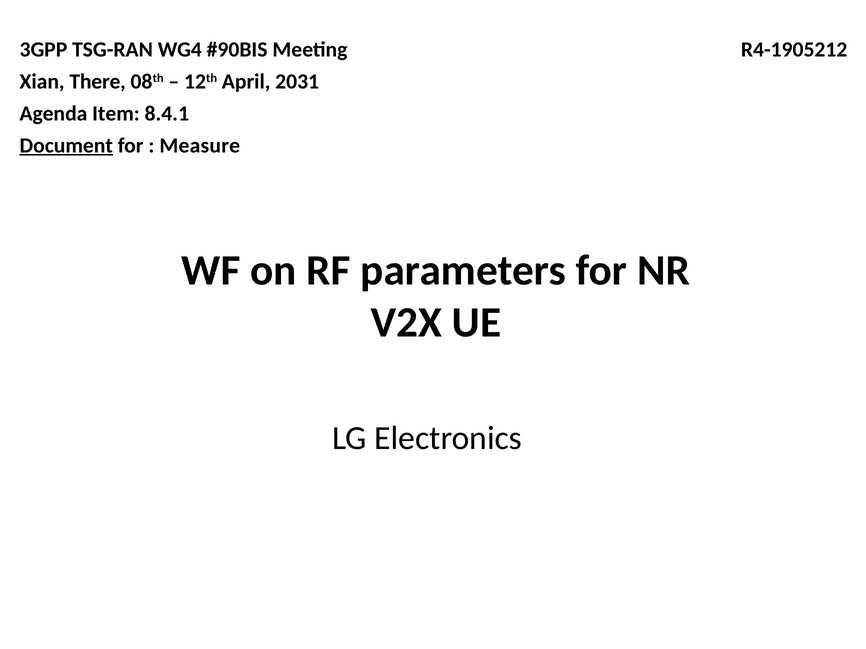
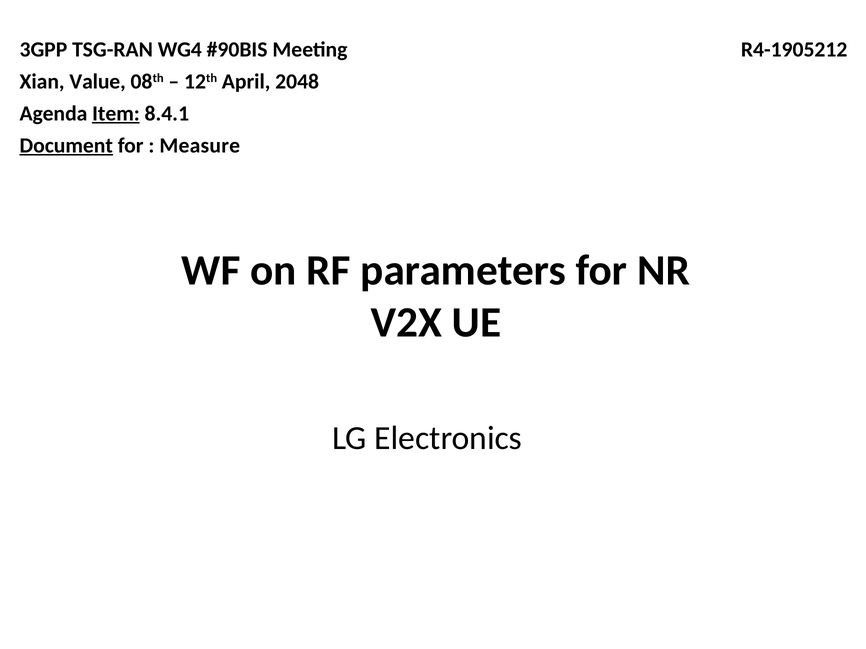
There: There -> Value (98, 81)
2031: 2031 -> 2048 (297, 81)
Item underline: none -> present (116, 113)
